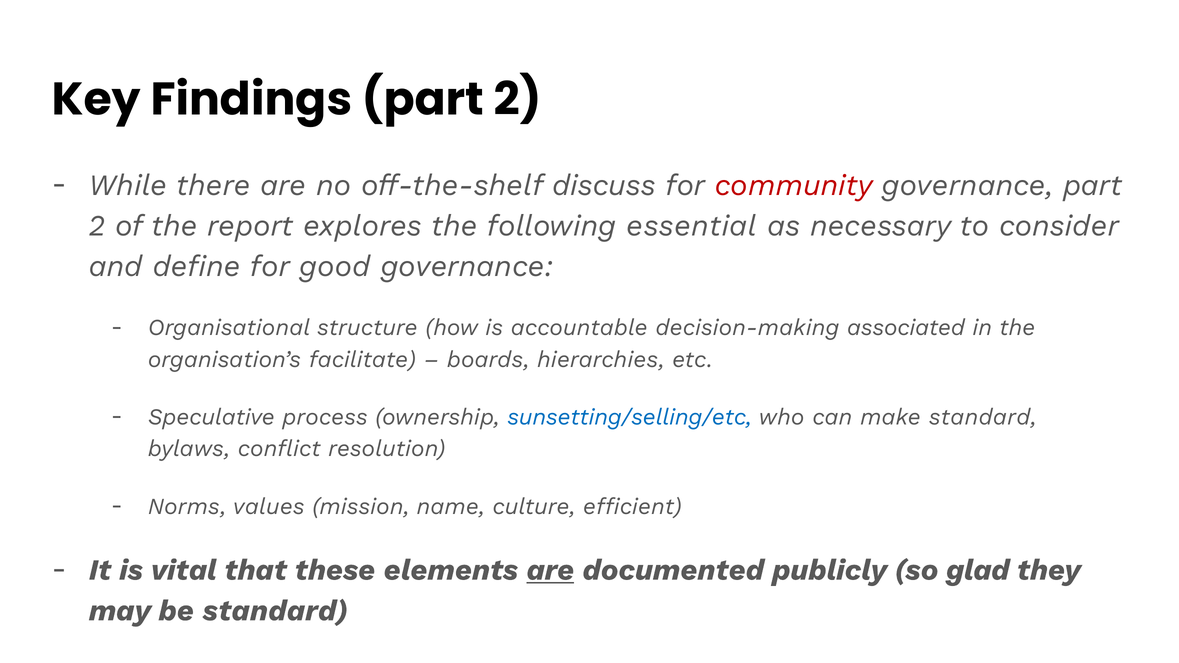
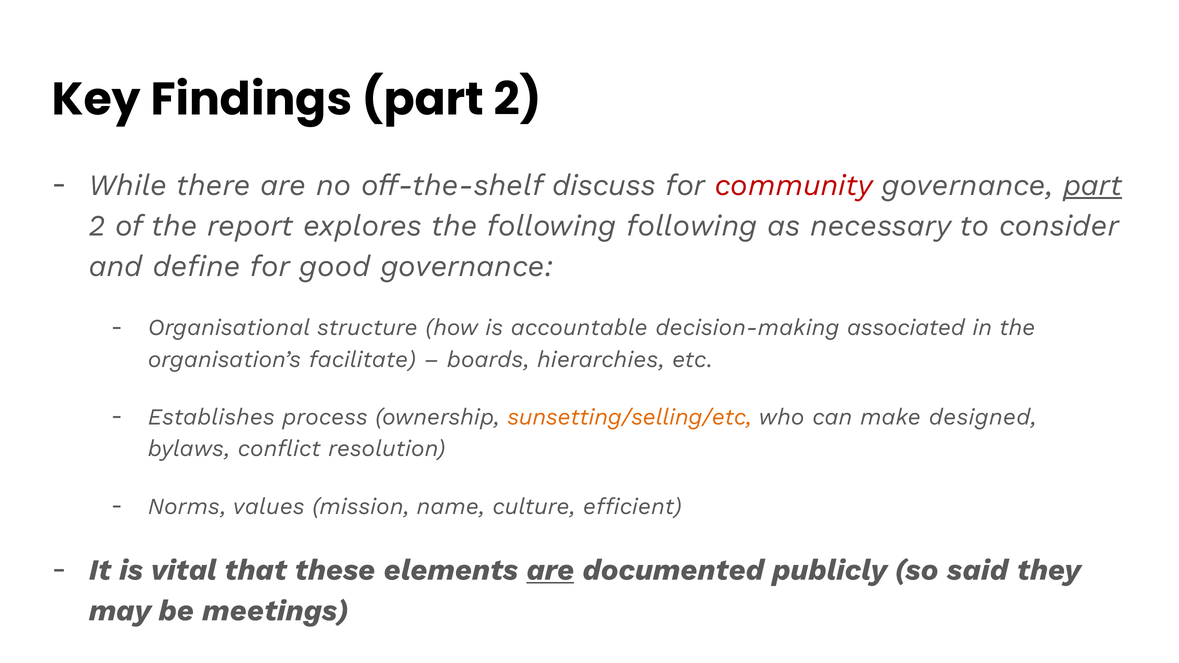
part underline: none -> present (1093, 185)
following essential: essential -> following (692, 226)
Speculative: Speculative -> Establishes (211, 417)
sunsetting/selling/etc colour: blue -> orange (630, 417)
make standard: standard -> designed (983, 417)
glad: glad -> said (977, 570)
be standard: standard -> meetings (276, 611)
